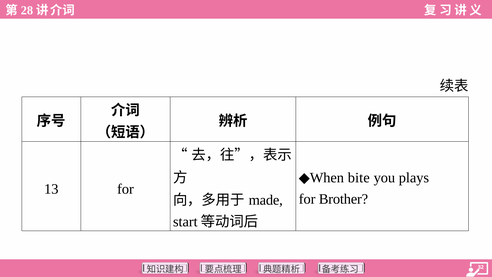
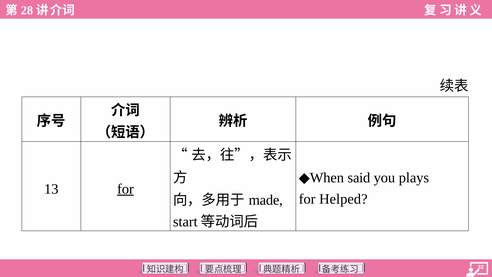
bite: bite -> said (359, 177)
for underline: none -> present (125, 189)
Brother: Brother -> Helped (343, 199)
